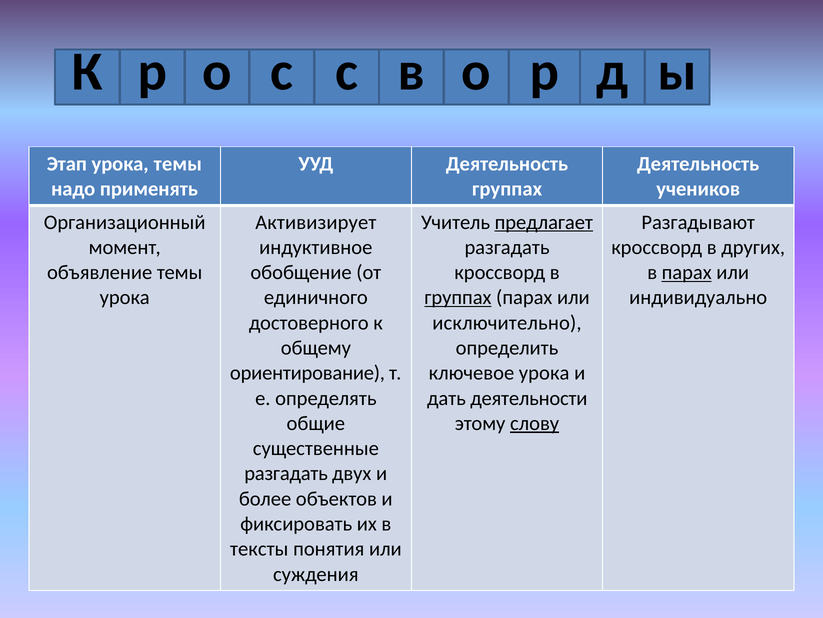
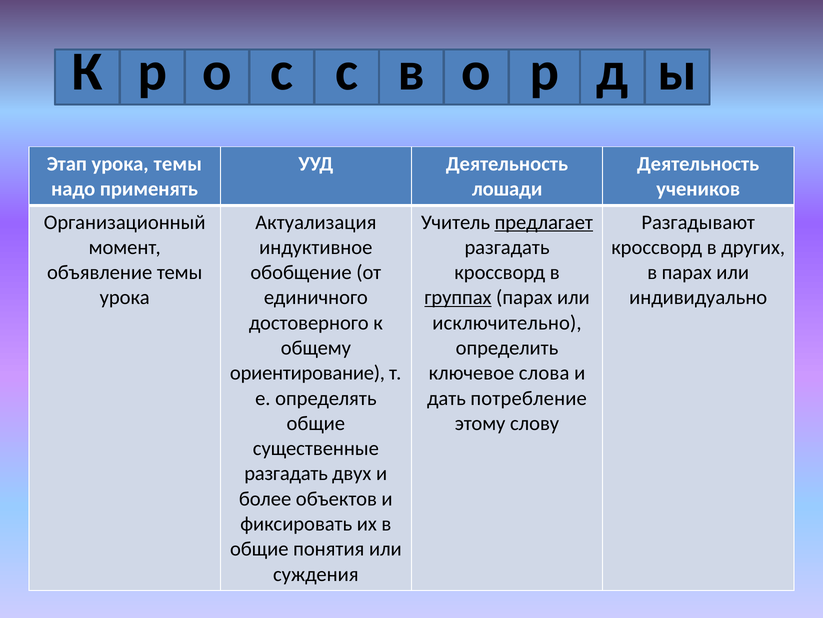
группах: группах -> лошади (507, 189)
Активизирует: Активизирует -> Актуализация (316, 222)
парах underline: present -> none (687, 272)
ключевое урока: урока -> слова (544, 373)
деятельности: деятельности -> потребление (529, 398)
слову underline: present -> none (535, 423)
тексты: тексты -> общие (259, 548)
